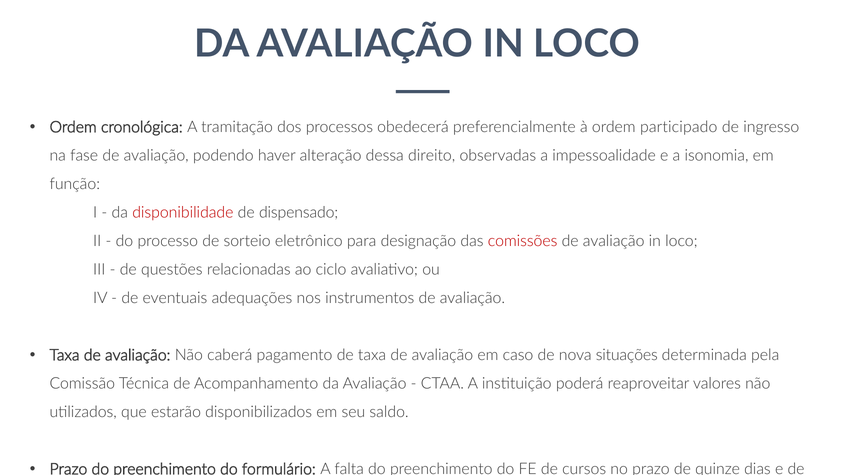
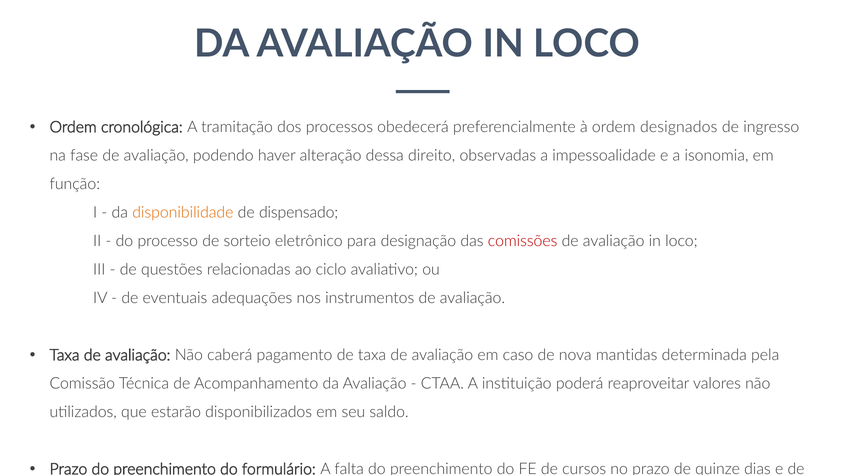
participado: participado -> designados (679, 127)
disponibilidade colour: red -> orange (183, 213)
situações: situações -> mantidas (627, 355)
